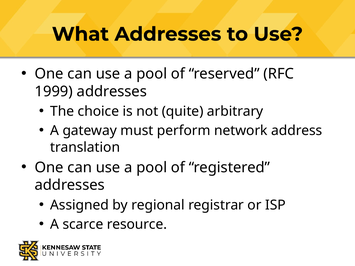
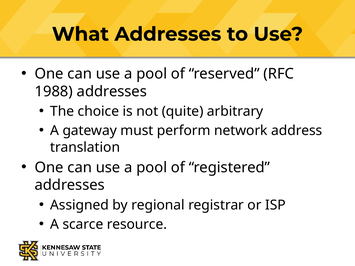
1999: 1999 -> 1988 (54, 92)
